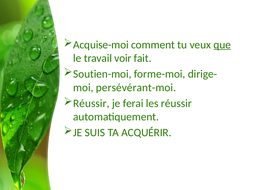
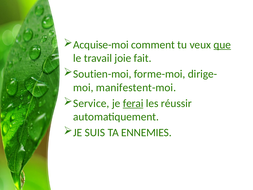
voir: voir -> joie (123, 58)
persévérant-moi: persévérant-moi -> manifestent-moi (136, 87)
Réussir: Réussir -> Service (91, 103)
ferai underline: none -> present (133, 103)
ACQUÉRIR: ACQUÉRIR -> ENNEMIES (146, 132)
